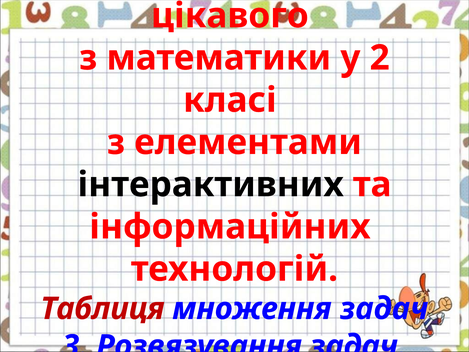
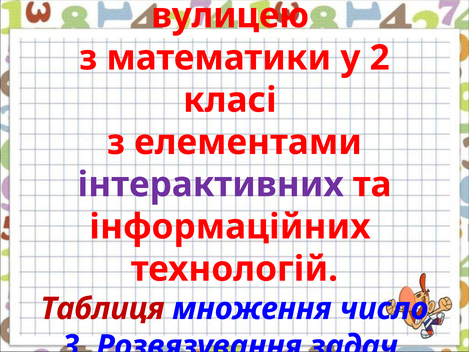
цікавого: цікавого -> вулицею (230, 16)
інтерактивних colour: black -> purple (211, 184)
множення задач: задач -> число (384, 308)
